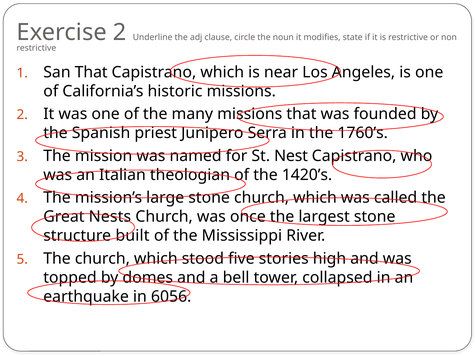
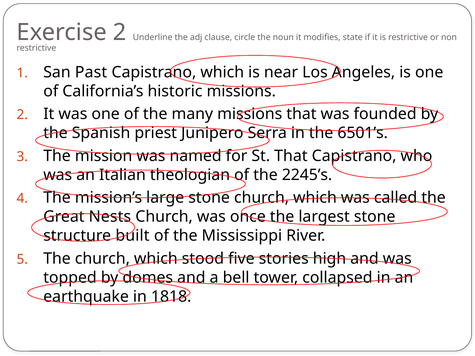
San That: That -> Past (91, 72)
1760’s: 1760’s -> 6501’s (363, 133)
St Nest: Nest -> That (291, 156)
1420’s: 1420’s -> 2245’s (307, 175)
6056: 6056 -> 1818 (171, 297)
